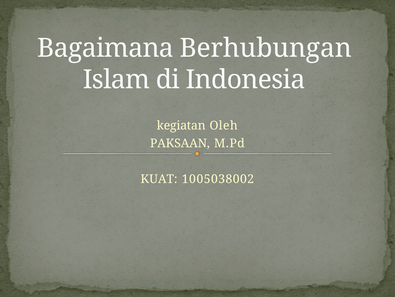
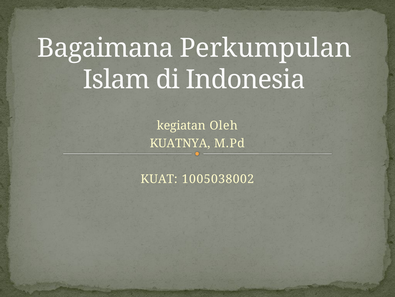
Berhubungan: Berhubungan -> Perkumpulan (266, 48)
PAKSAAN: PAKSAAN -> KUATNYA (180, 143)
